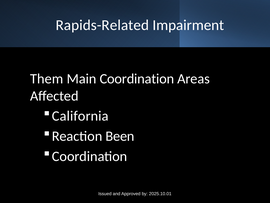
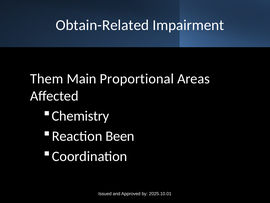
Rapids-Related: Rapids-Related -> Obtain-Related (102, 25)
Main Coordination: Coordination -> Proportional (137, 79)
California: California -> Chemistry (80, 116)
